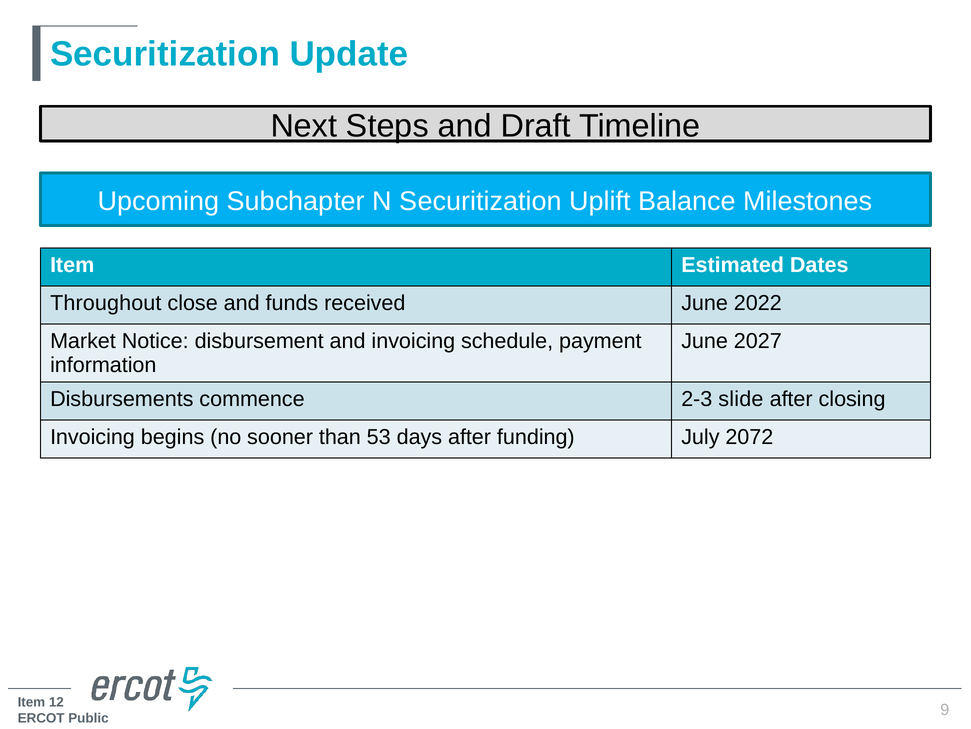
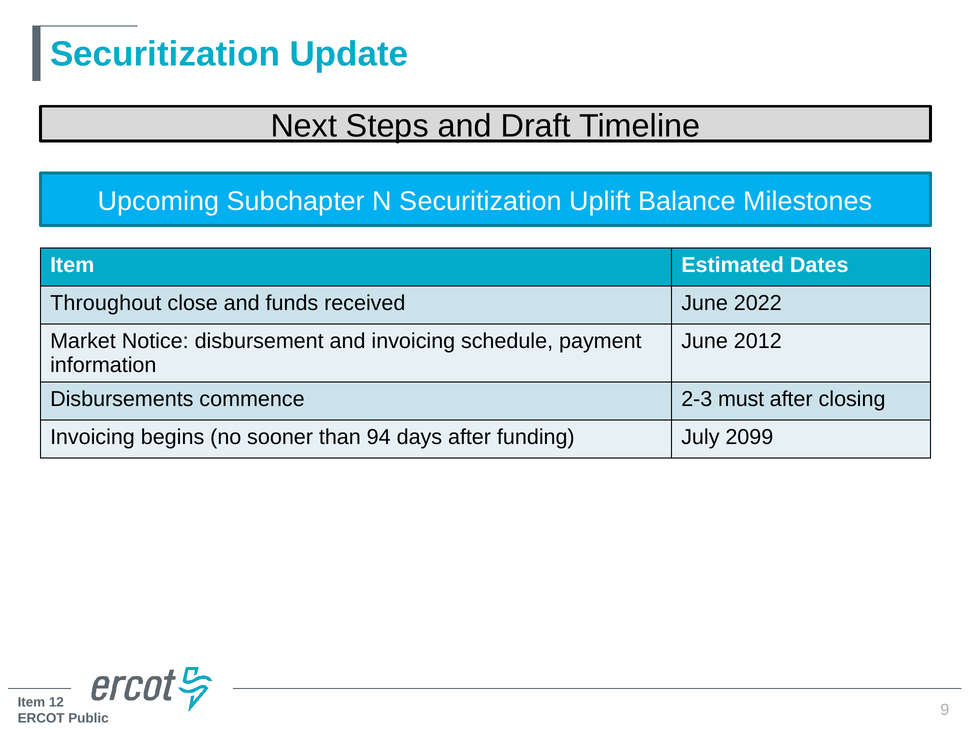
2027: 2027 -> 2012 (758, 341)
slide: slide -> must (741, 399)
53: 53 -> 94 (379, 437)
2072: 2072 -> 2099 (749, 437)
